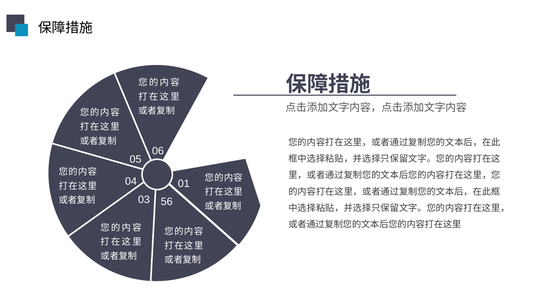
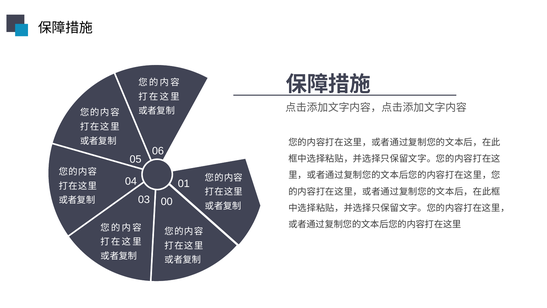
56: 56 -> 00 (167, 201)
